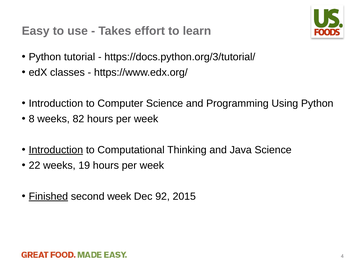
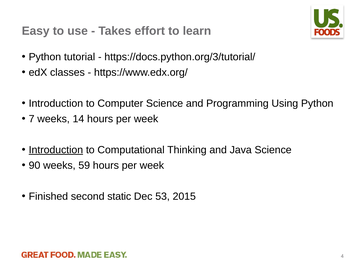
8: 8 -> 7 (32, 119)
82: 82 -> 14 (78, 119)
22: 22 -> 90 (35, 165)
19: 19 -> 59 (84, 165)
Finished underline: present -> none (48, 196)
second week: week -> static (119, 196)
92: 92 -> 53 (163, 196)
